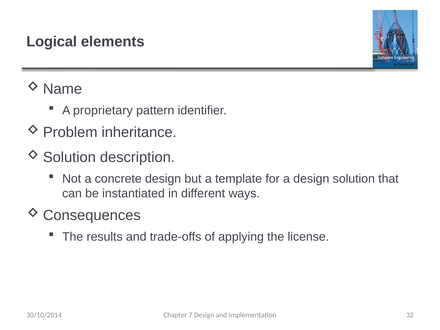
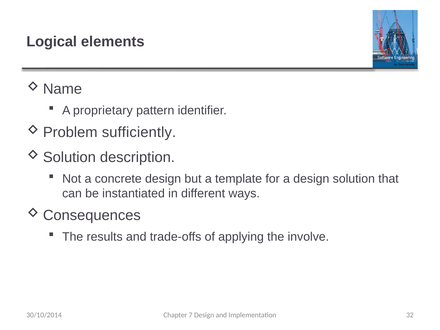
inheritance: inheritance -> sufficiently (139, 132)
license: license -> involve (308, 237)
